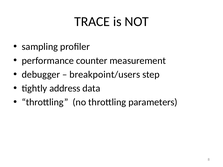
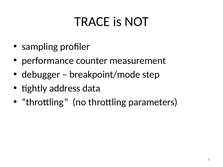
breakpoint/users: breakpoint/users -> breakpoint/mode (105, 75)
